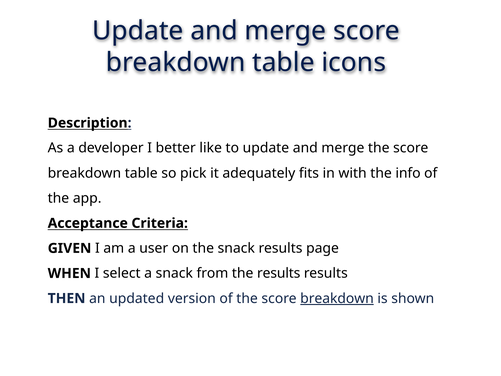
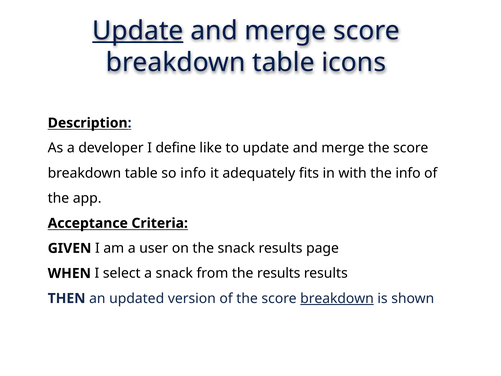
Update underline: none -> present (138, 31)
better: better -> define (176, 148)
so pick: pick -> info (193, 173)
